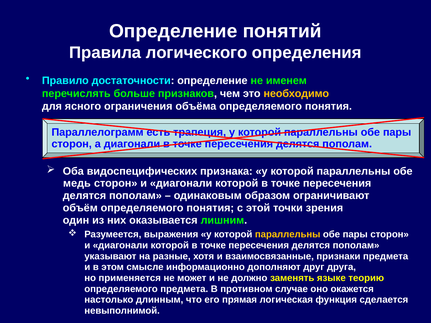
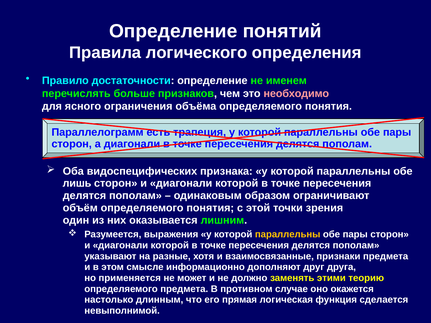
необходимо colour: yellow -> pink (296, 94)
медь: медь -> лишь (77, 184)
языке: языке -> этими (331, 278)
